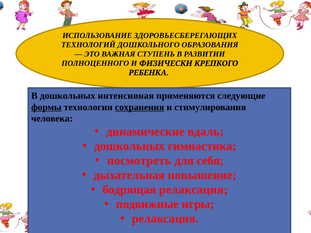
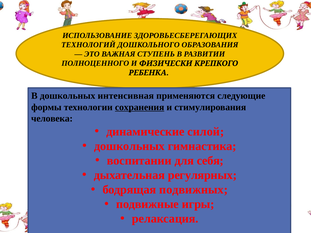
формы underline: present -> none (46, 107)
вдаль: вдаль -> силой (206, 132)
посмотреть: посмотреть -> воспитании (139, 161)
повышение: повышение -> регулярных (202, 175)
бодрящая релаксация: релаксация -> подвижных (194, 190)
